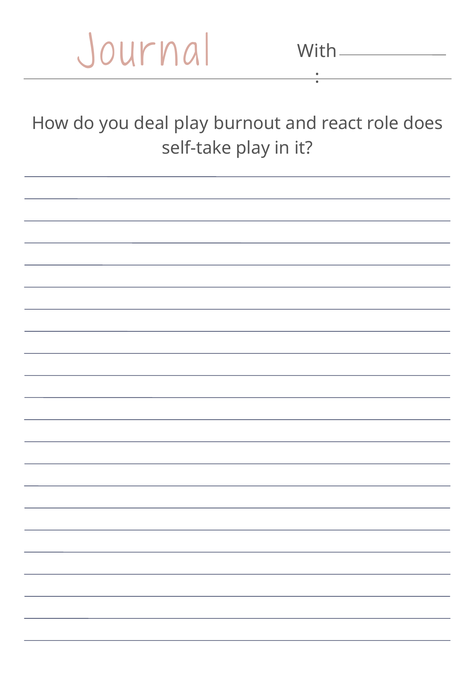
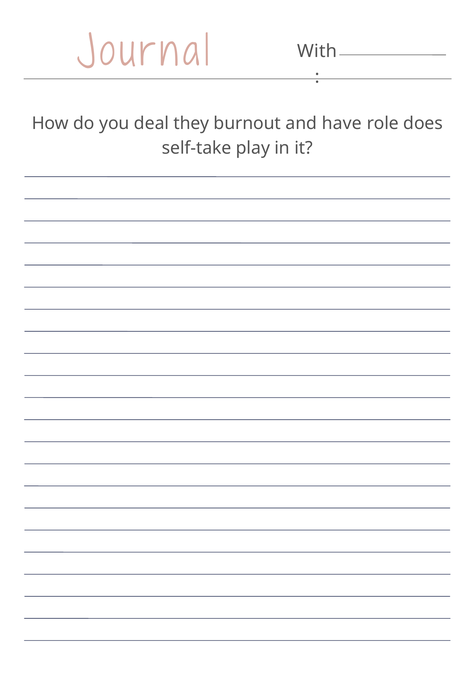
deal play: play -> they (191, 123)
react: react -> have (342, 123)
